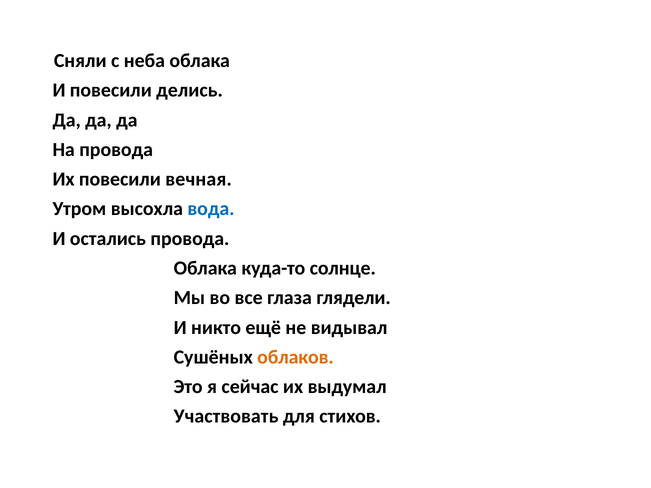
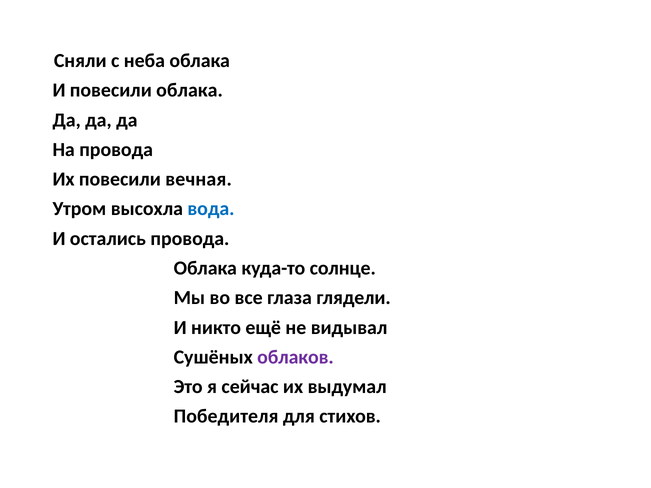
повесили делись: делись -> облака (190, 90)
облаков colour: orange -> purple (295, 357)
Участвовать: Участвовать -> Победителя (226, 417)
